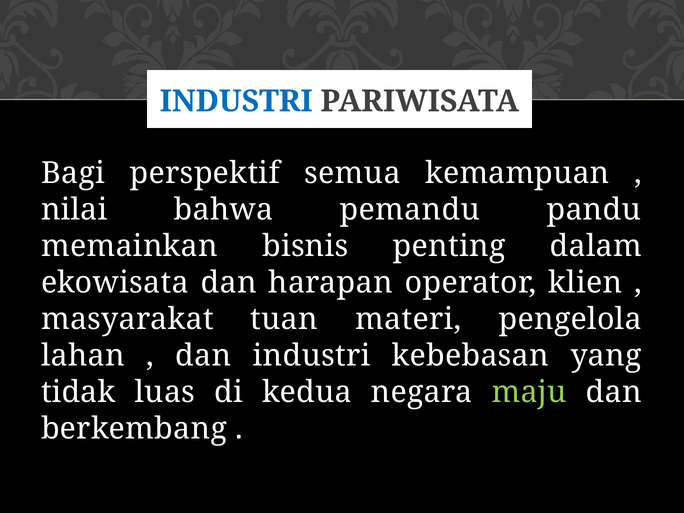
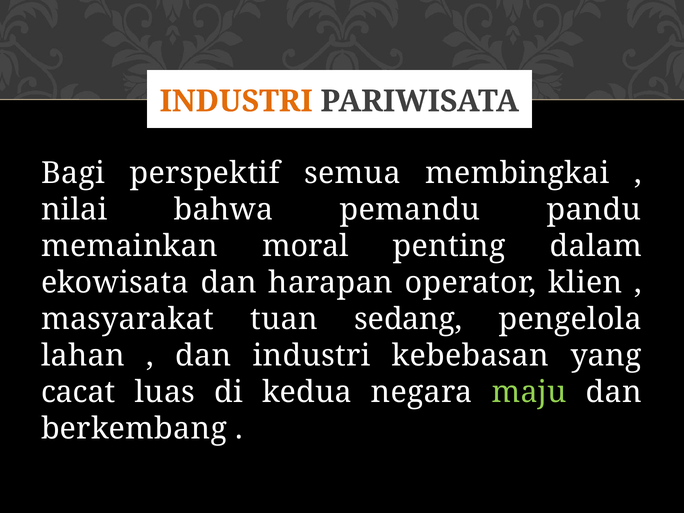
INDUSTRI colour: blue -> orange (236, 101)
kemampuan: kemampuan -> membingkai (517, 173)
bisnis: bisnis -> moral (306, 246)
materi: materi -> sedang (408, 319)
tidak: tidak -> cacat (78, 392)
